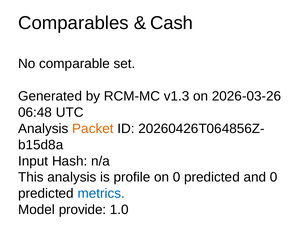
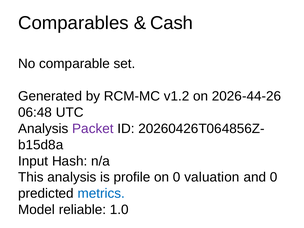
v1.3: v1.3 -> v1.2 (177, 96)
2026-03-26: 2026-03-26 -> 2026-44-26 (247, 96)
Packet colour: orange -> purple (93, 129)
on 0 predicted: predicted -> valuation (212, 177)
provide: provide -> reliable (82, 210)
